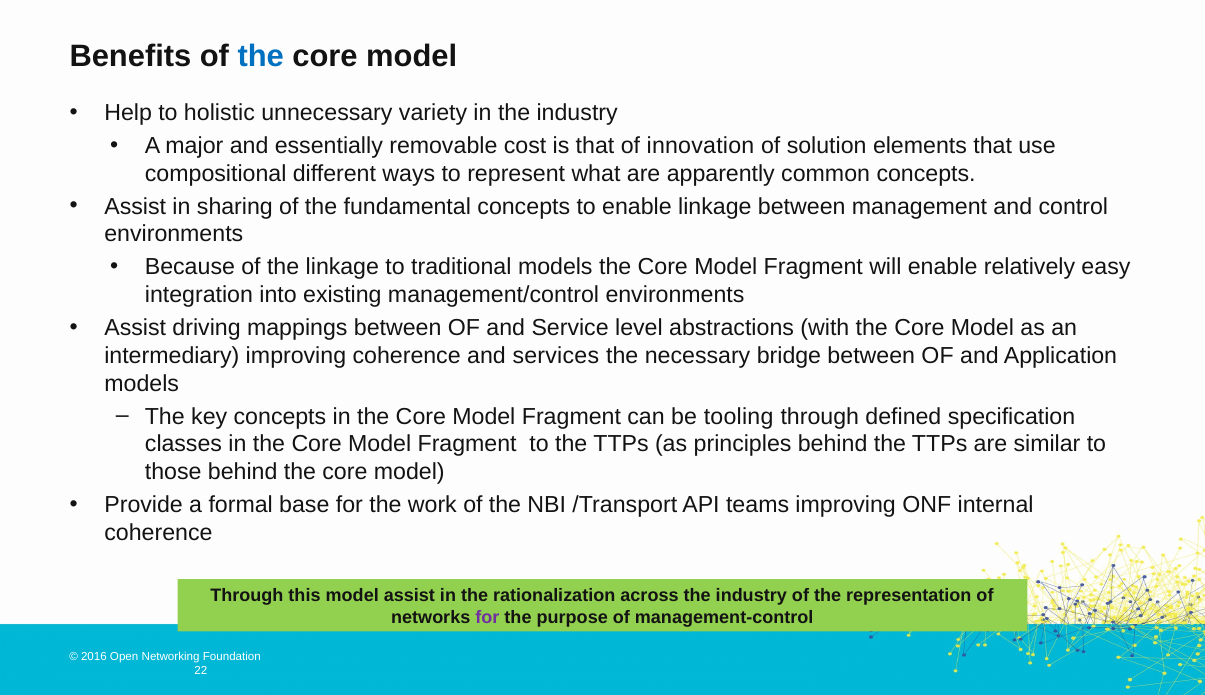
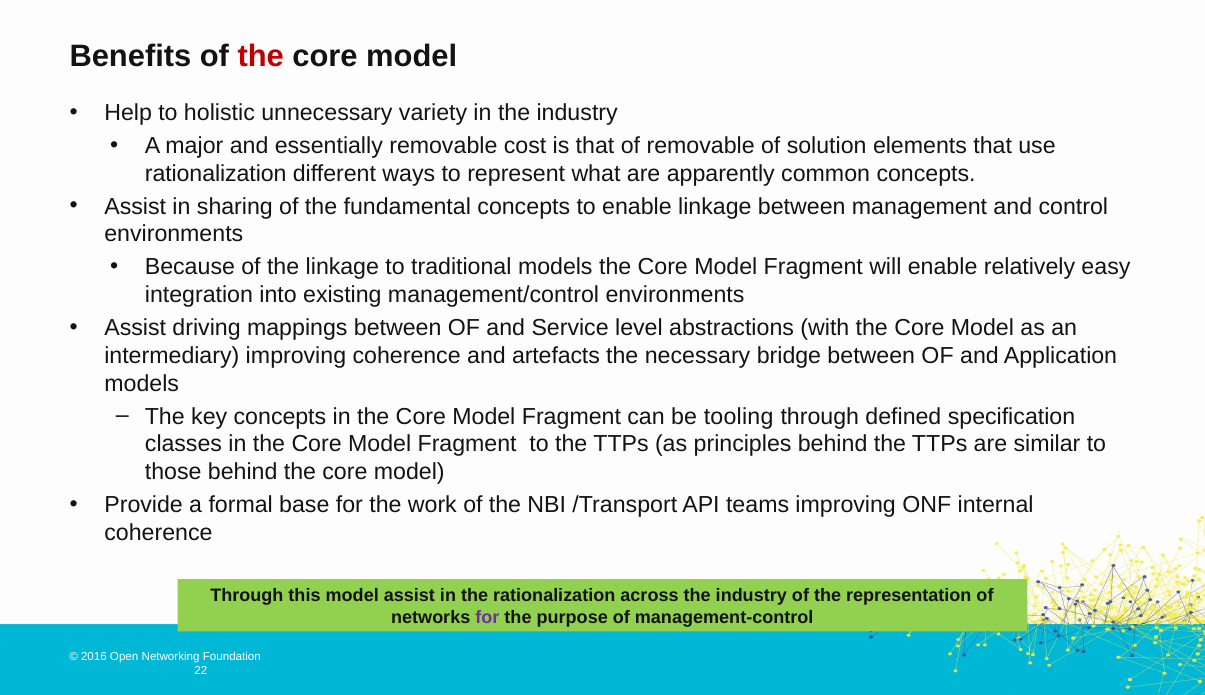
the colour: blue -> red (261, 56)
of innovation: innovation -> removable (701, 146)
compositional: compositional -> rationalization (216, 174)
services: services -> artefacts (556, 356)
